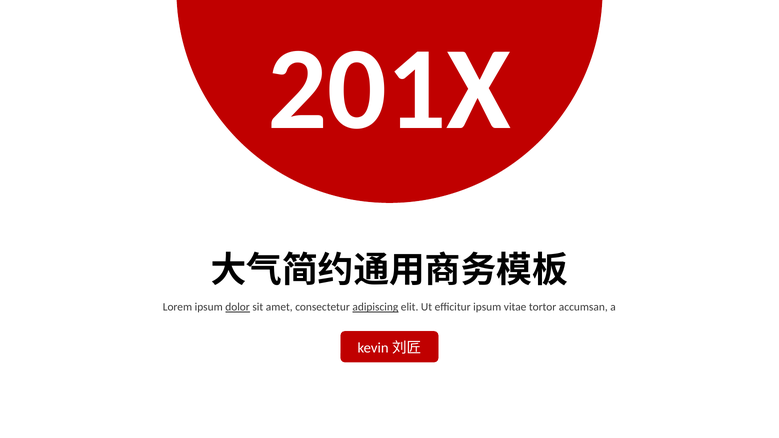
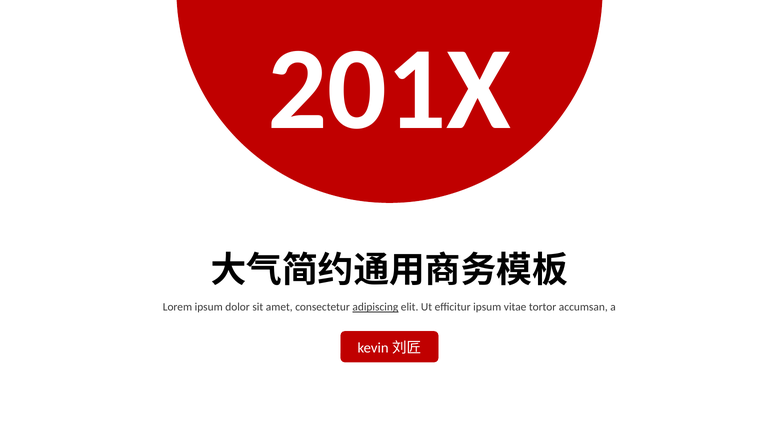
dolor underline: present -> none (238, 307)
